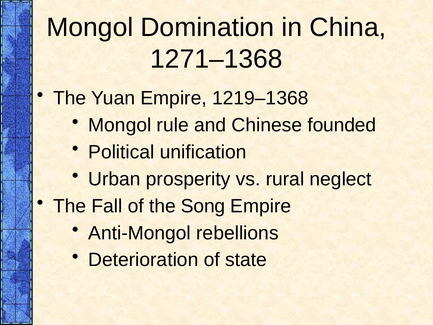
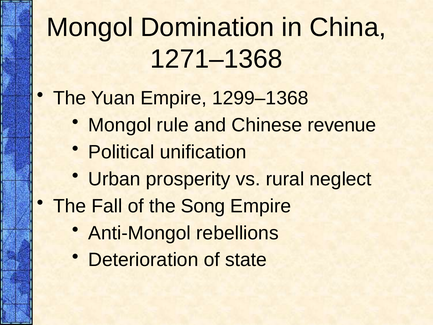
1219–1368: 1219–1368 -> 1299–1368 (260, 98)
founded: founded -> revenue (342, 125)
